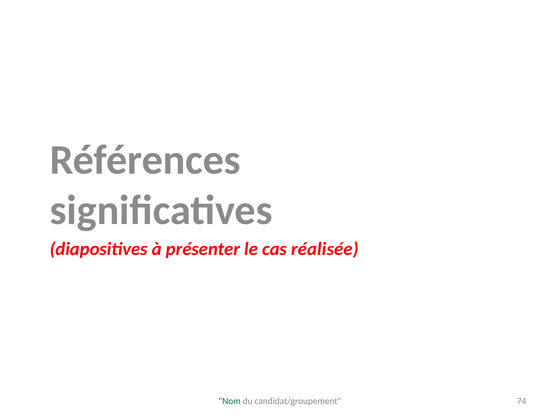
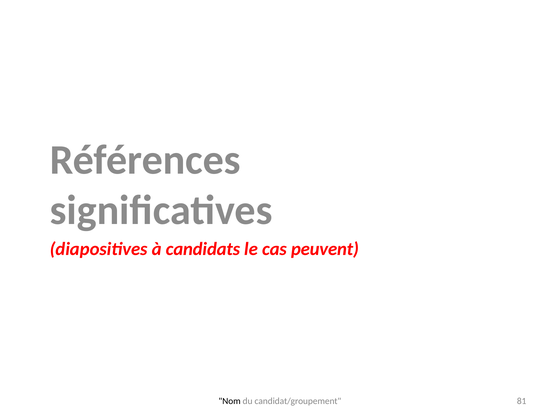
présenter: présenter -> candidats (203, 249)
réalisée: réalisée -> peuvent (325, 249)
Nom colour: green -> black (230, 401)
74: 74 -> 81 (522, 401)
